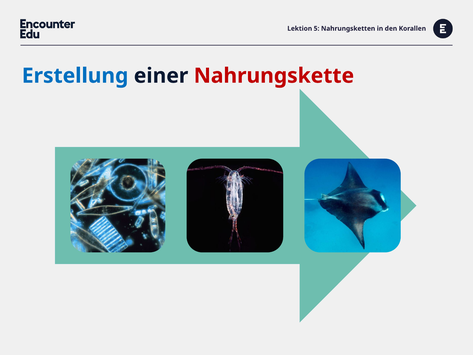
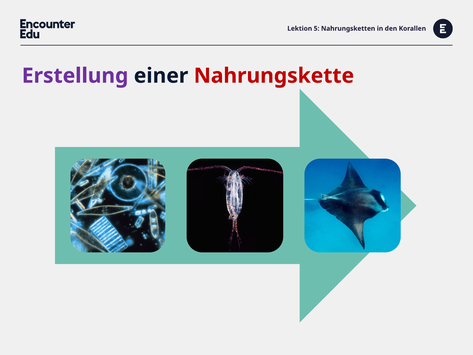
Erstellung colour: blue -> purple (75, 76)
